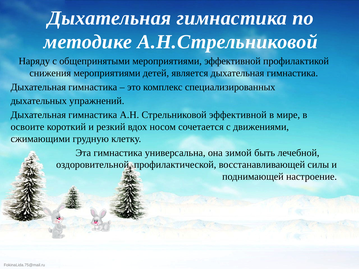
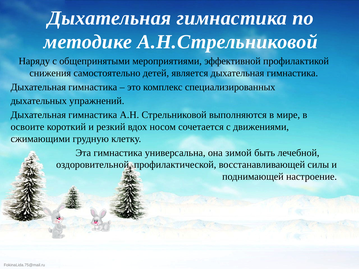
снижения мероприятиями: мероприятиями -> самостоятельно (107, 73)
Стрельниковой эффективной: эффективной -> выполняются (238, 115)
